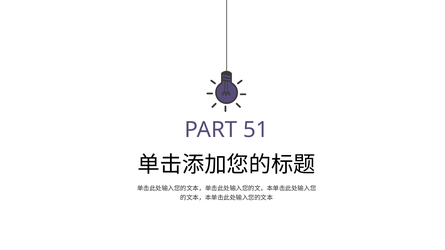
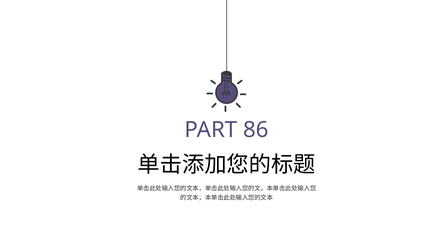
51: 51 -> 86 (256, 130)
